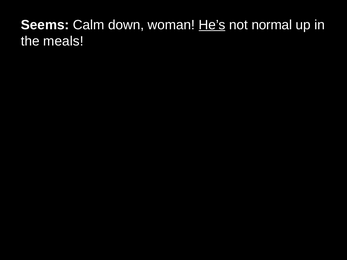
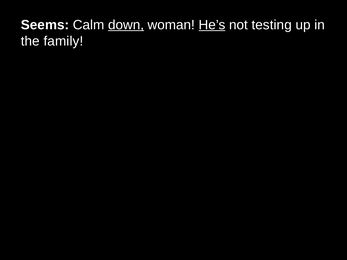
down underline: none -> present (126, 25)
normal: normal -> testing (272, 25)
meals: meals -> family (63, 41)
